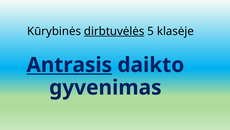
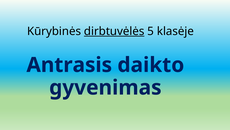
Antrasis underline: present -> none (69, 65)
